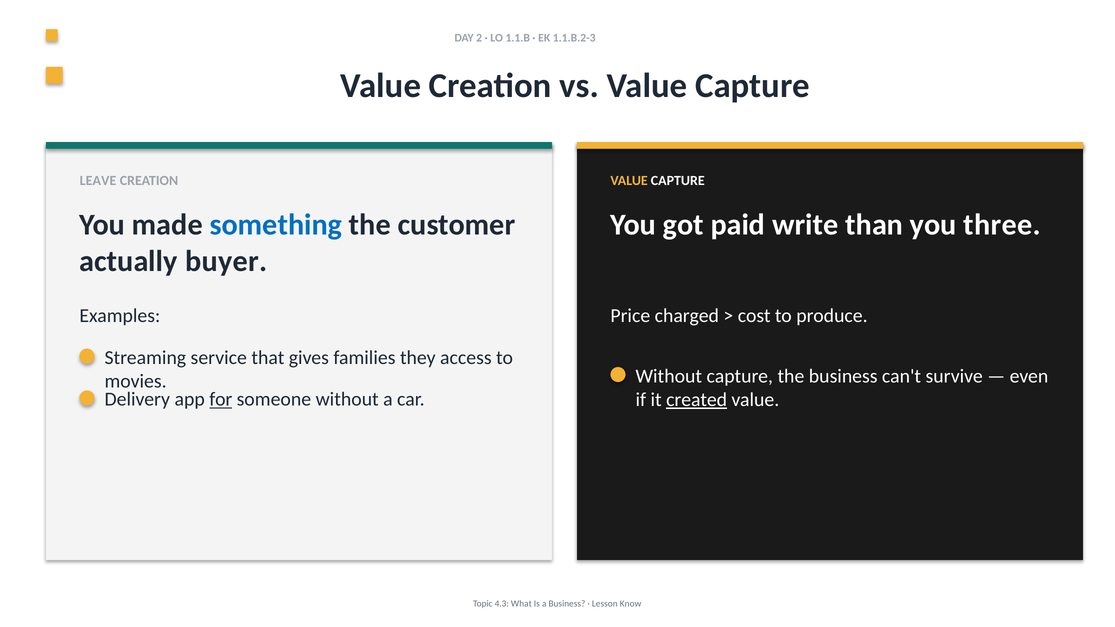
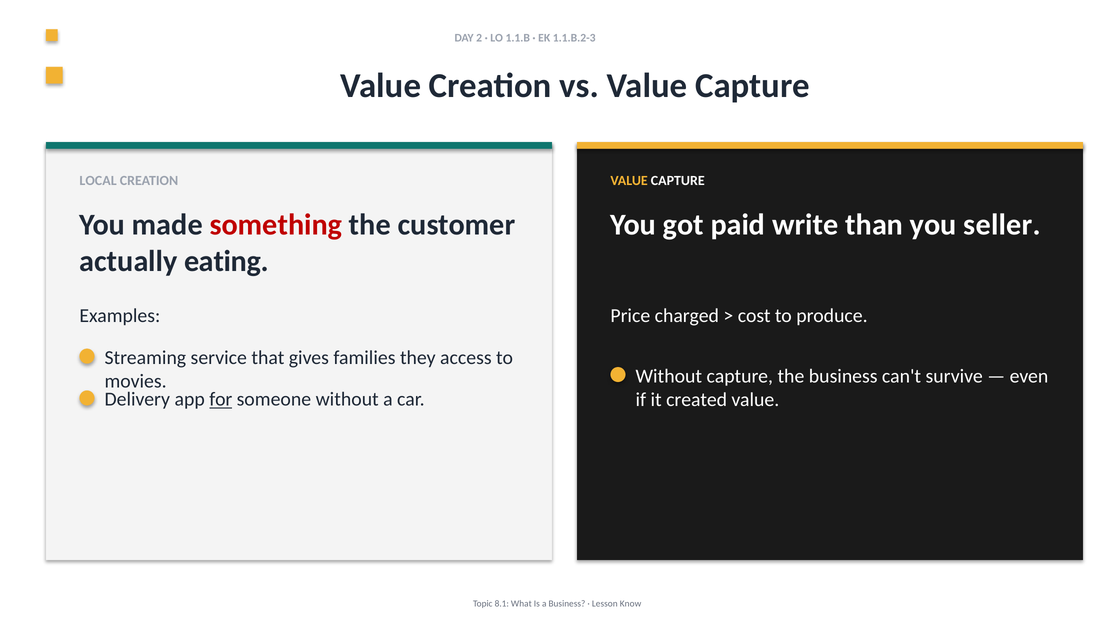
LEAVE: LEAVE -> LOCAL (98, 181)
something colour: blue -> red (276, 225)
three: three -> seller (1002, 225)
buyer: buyer -> eating (226, 261)
created underline: present -> none (697, 400)
4.3: 4.3 -> 8.1 (502, 604)
